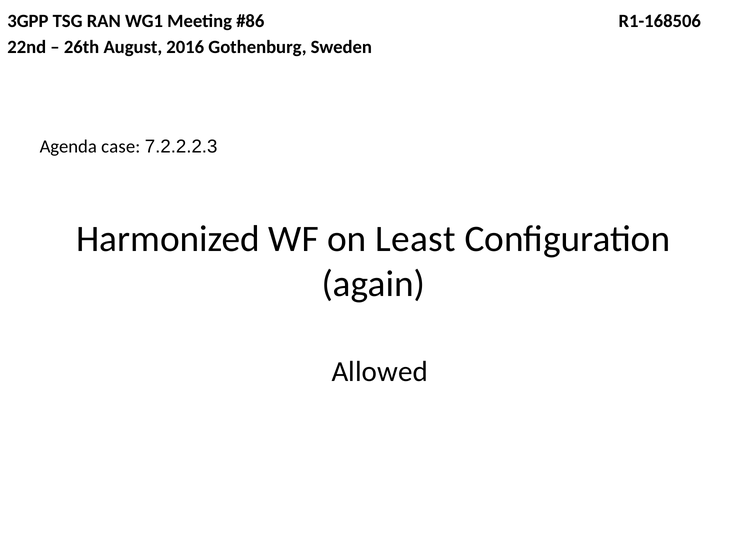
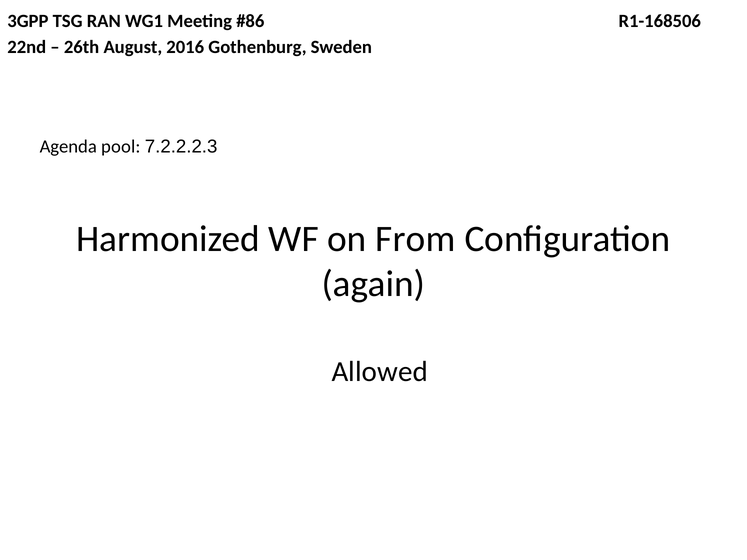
case: case -> pool (121, 147)
Least: Least -> From (415, 239)
